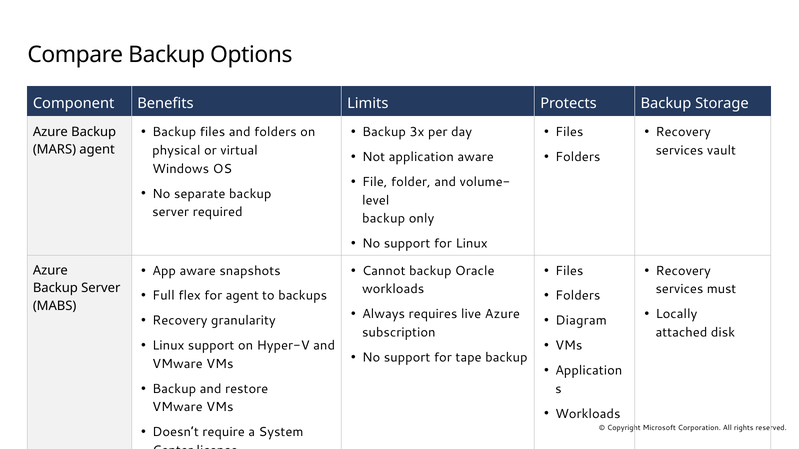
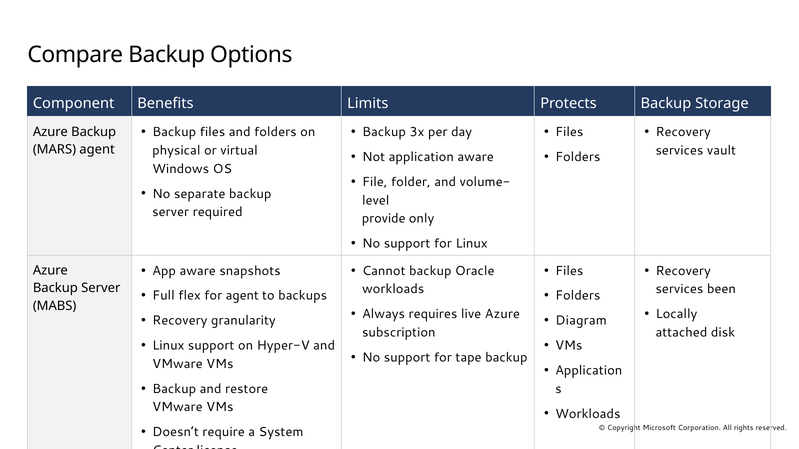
backup: backup -> provide (384, 219)
must: must -> been (721, 289)
